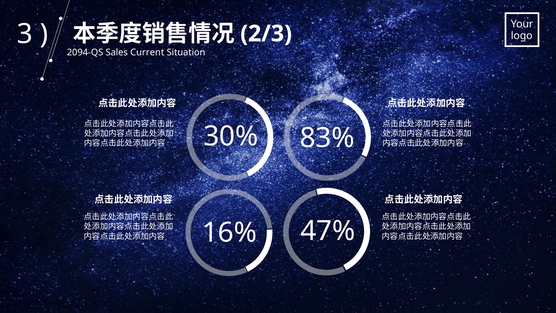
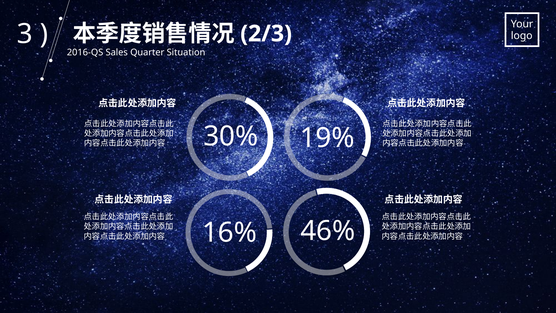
2094-QS: 2094-QS -> 2016-QS (85, 52)
Current: Current -> Quarter (147, 52)
83%: 83% -> 19% (327, 138)
47%: 47% -> 46% (328, 231)
